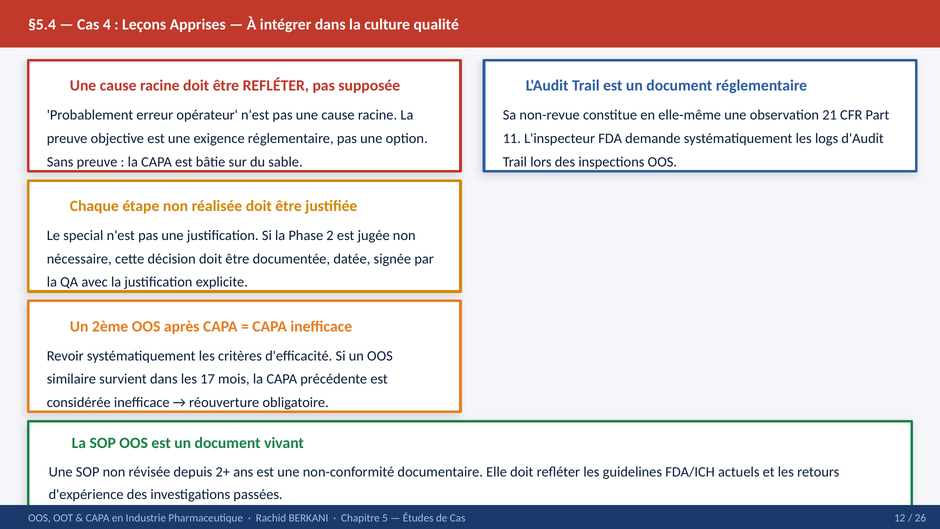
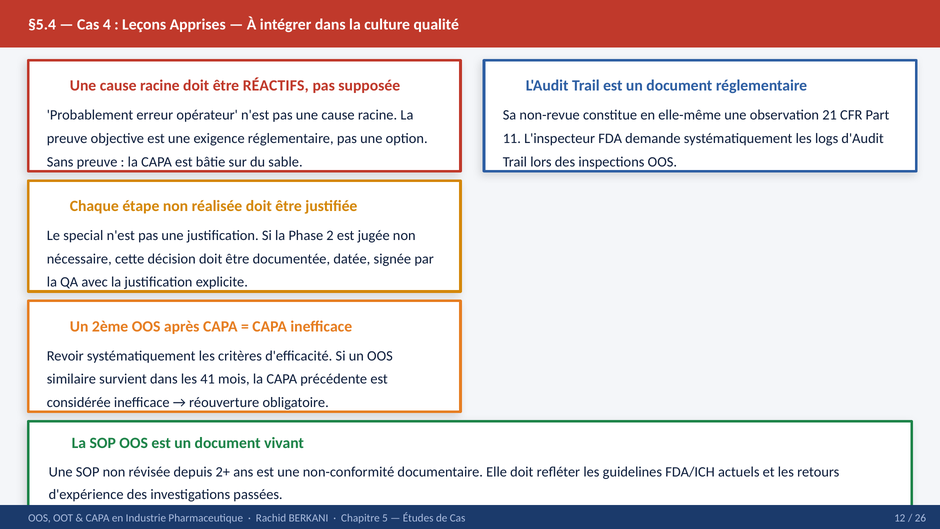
être REFLÉTER: REFLÉTER -> RÉACTIFS (276, 86)
17: 17 -> 41 (208, 379)
